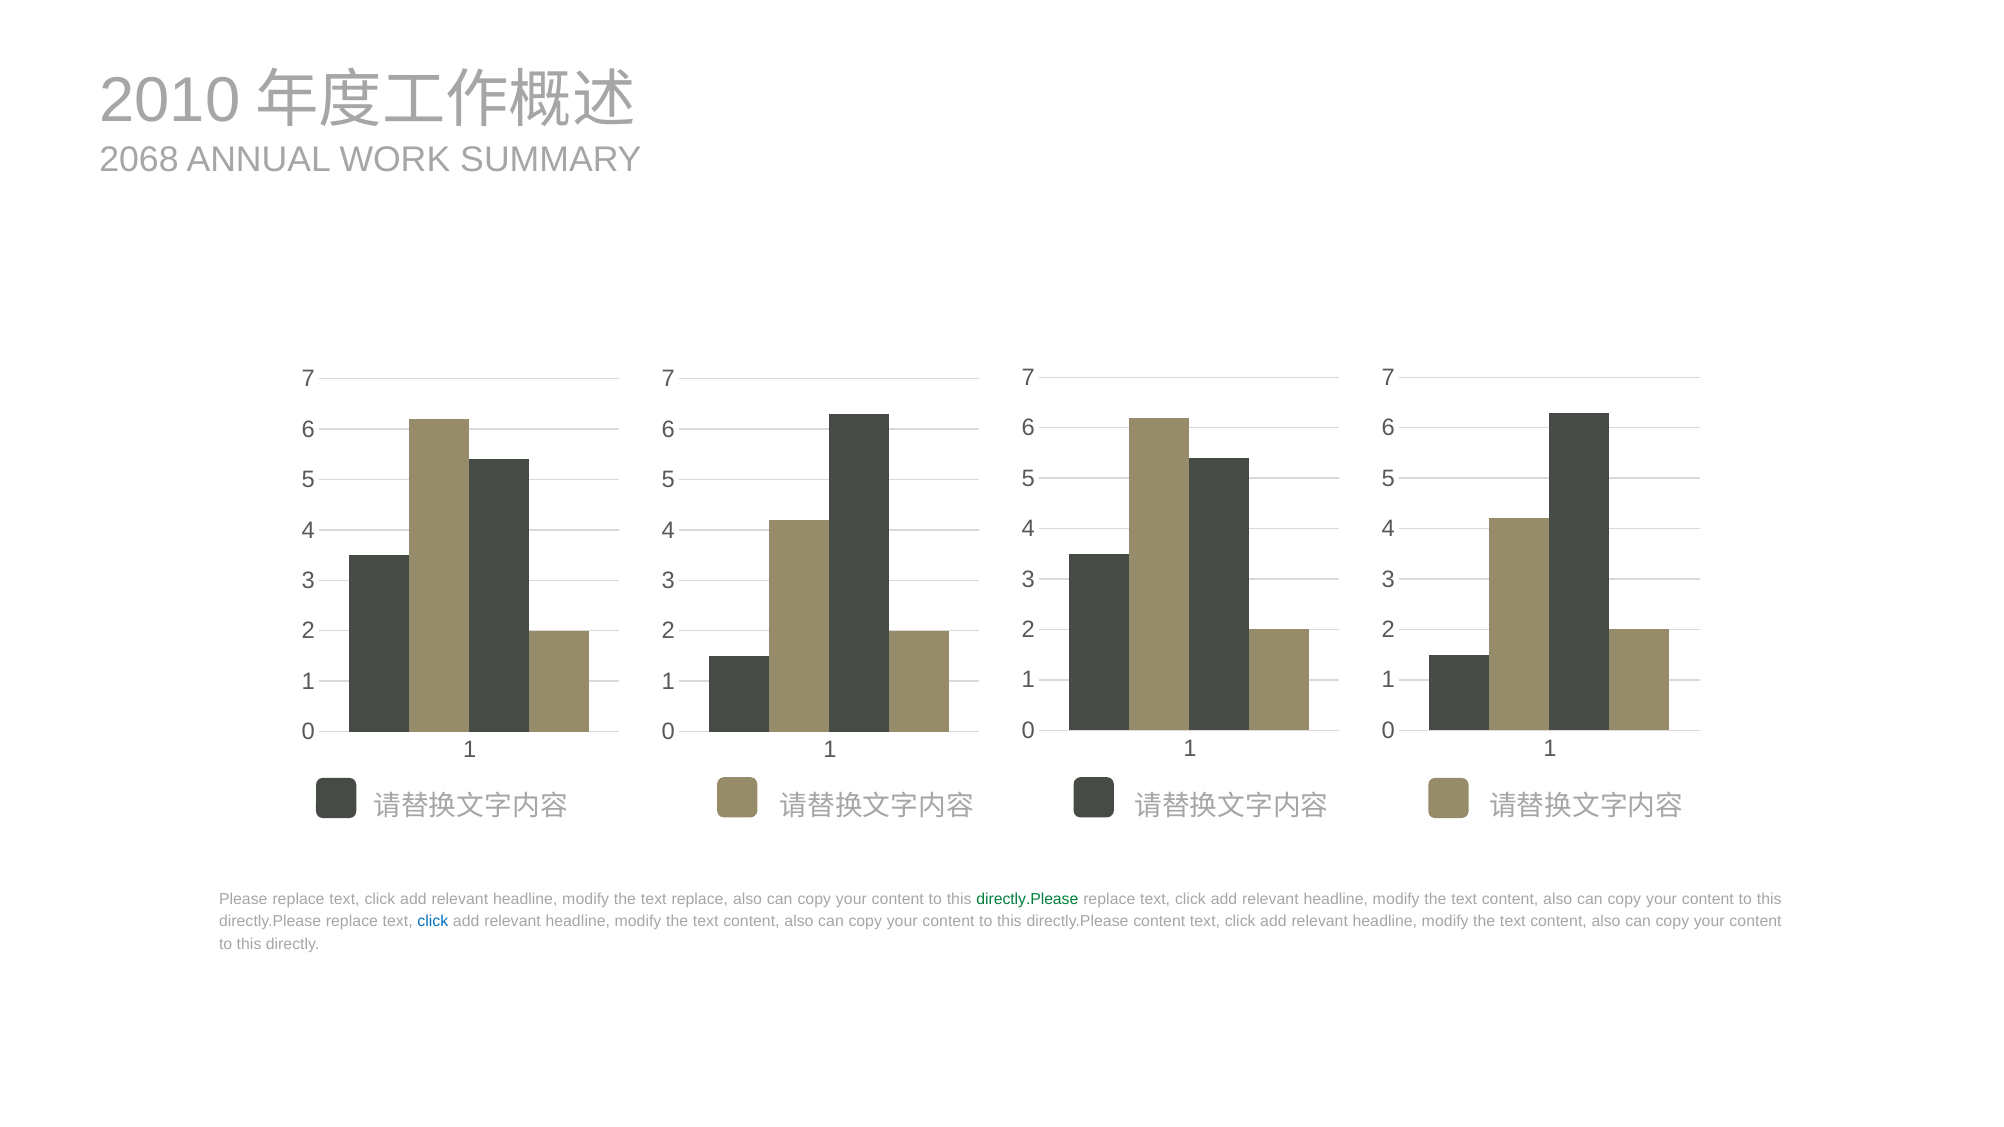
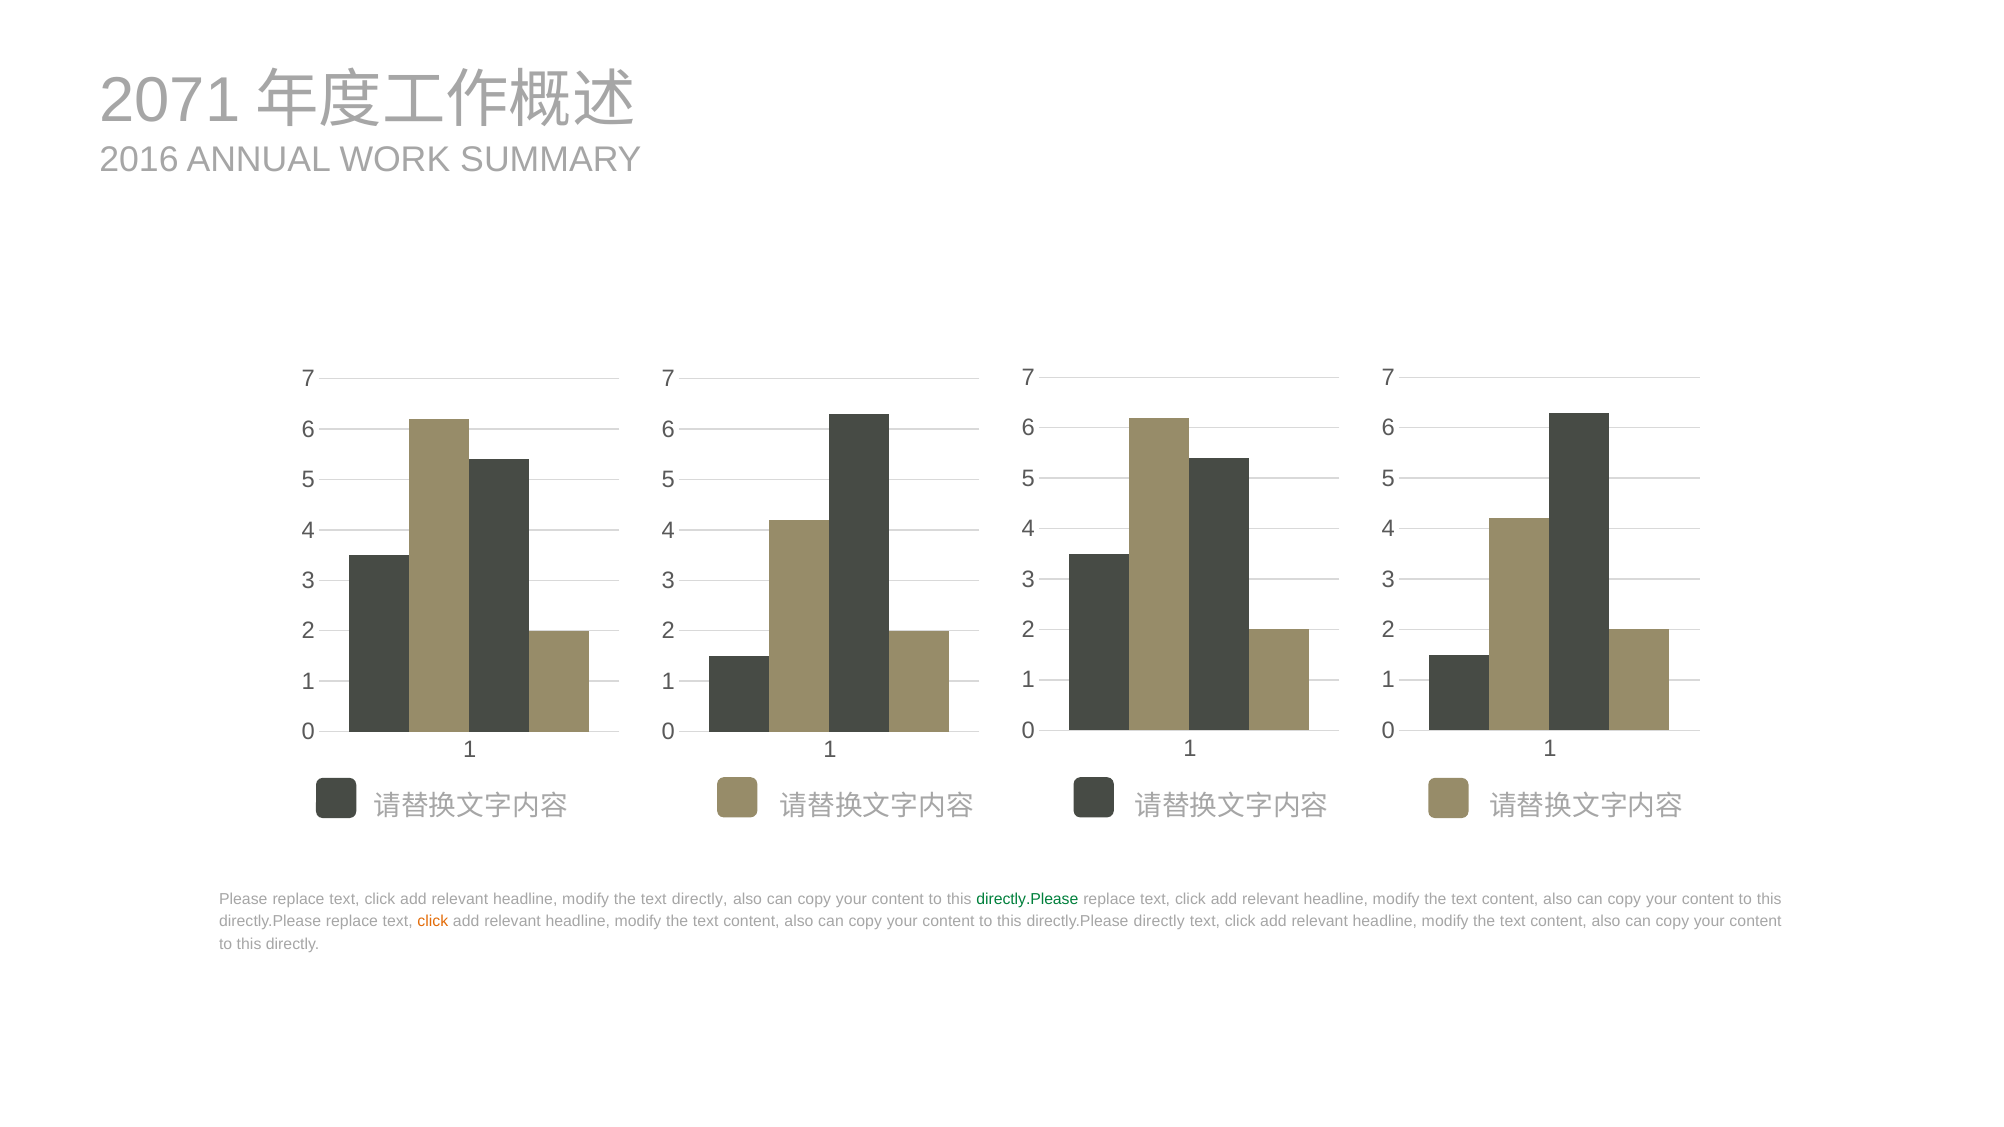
2010: 2010 -> 2071 (170, 101)
2068: 2068 -> 2016 (139, 160)
text replace: replace -> directly (700, 899)
click colour: blue -> orange (433, 922)
directly.Please content: content -> directly (1159, 922)
